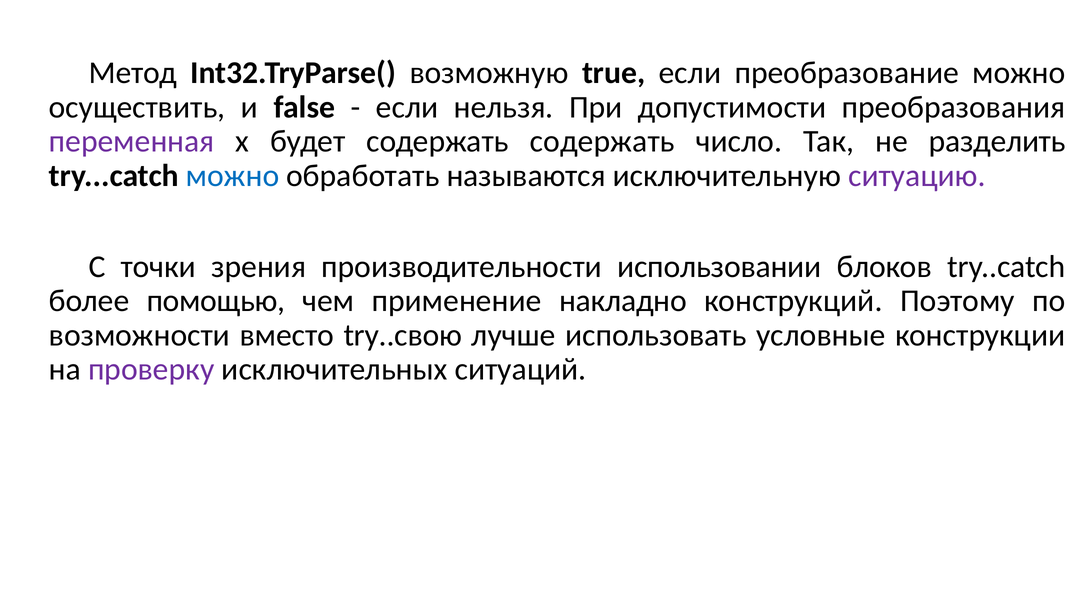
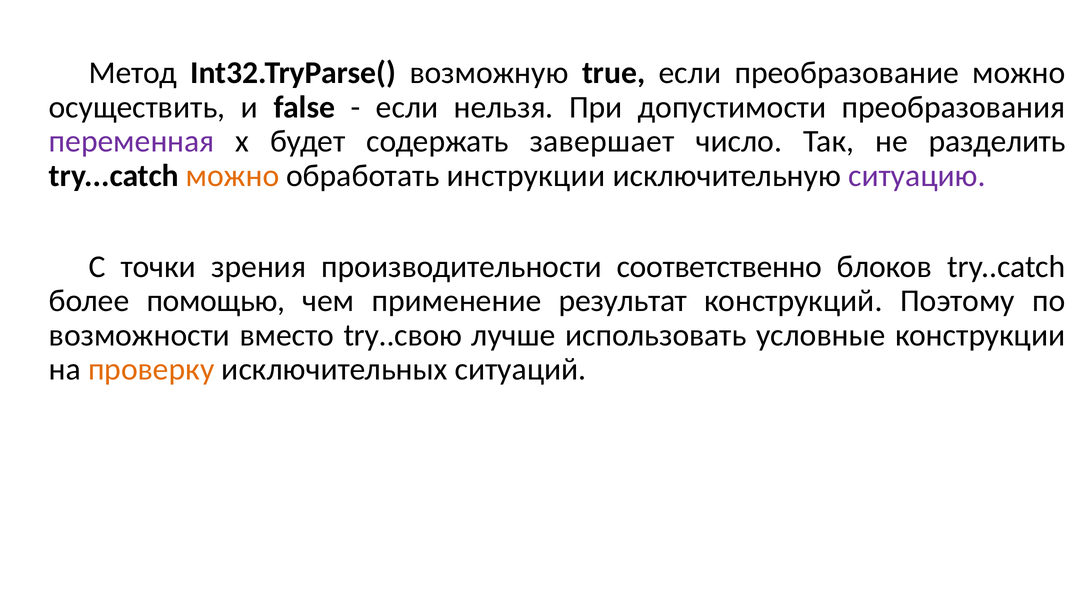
содержать содержать: содержать -> завершает (602, 141)
можно colour: blue -> orange (233, 176)
называются: называются -> инструкции (526, 176)
использовании: использовании -> соответственно (719, 267)
накладно: накладно -> результат (623, 301)
проверку colour: purple -> orange (151, 370)
